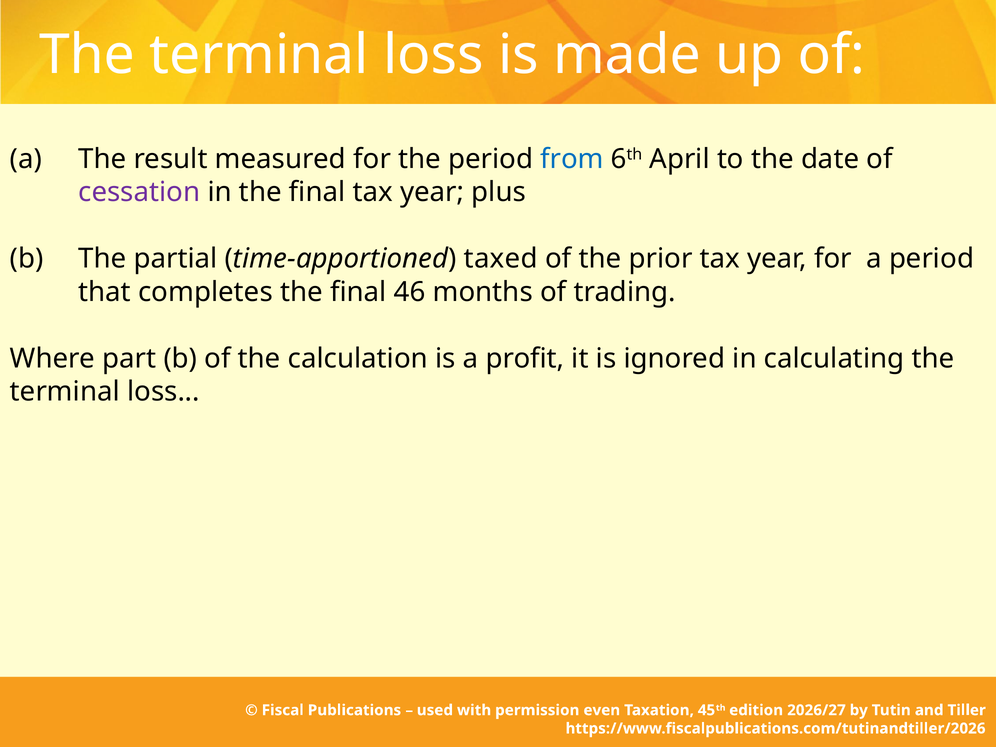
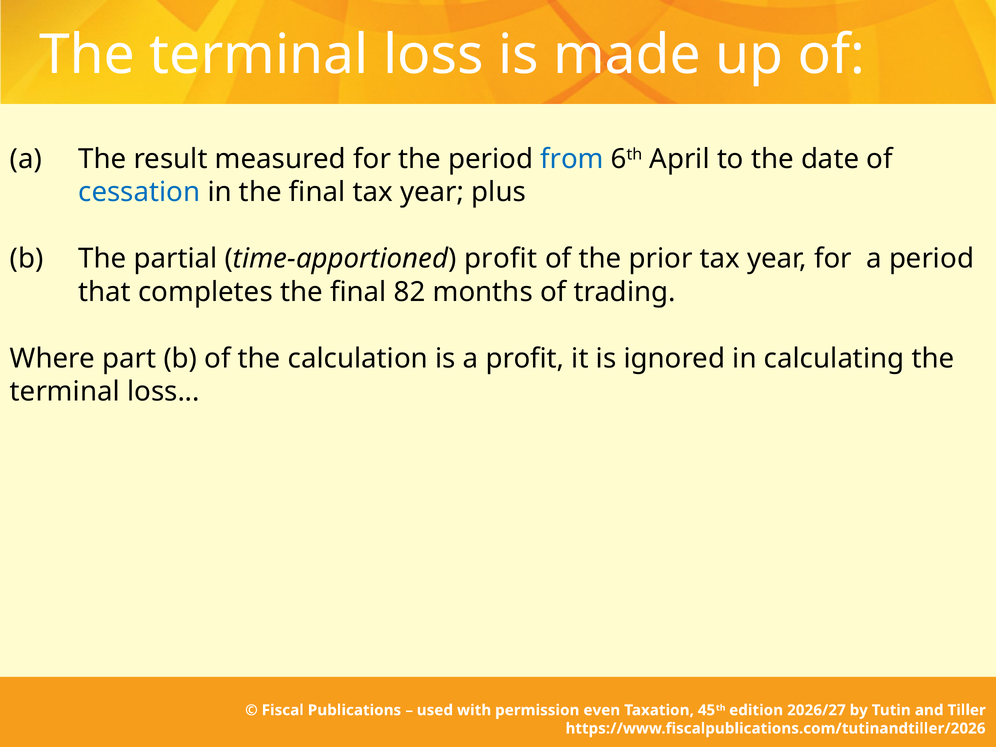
cessation colour: purple -> blue (139, 192)
time-apportioned taxed: taxed -> profit (501, 259)
46: 46 -> 82 (410, 292)
